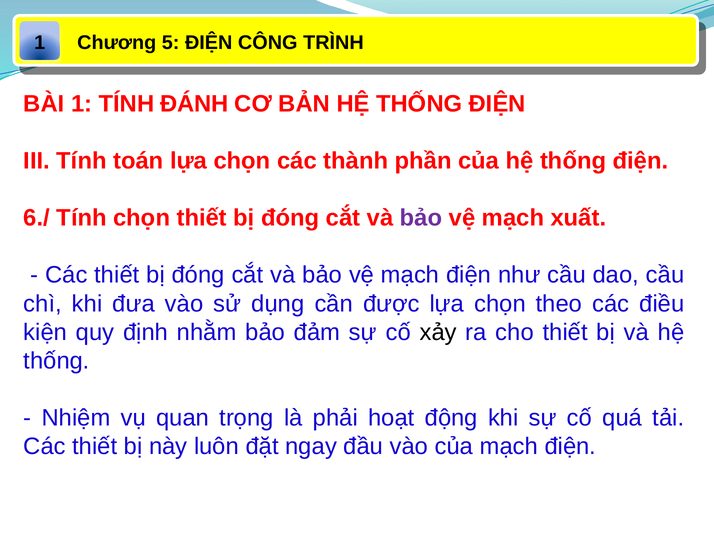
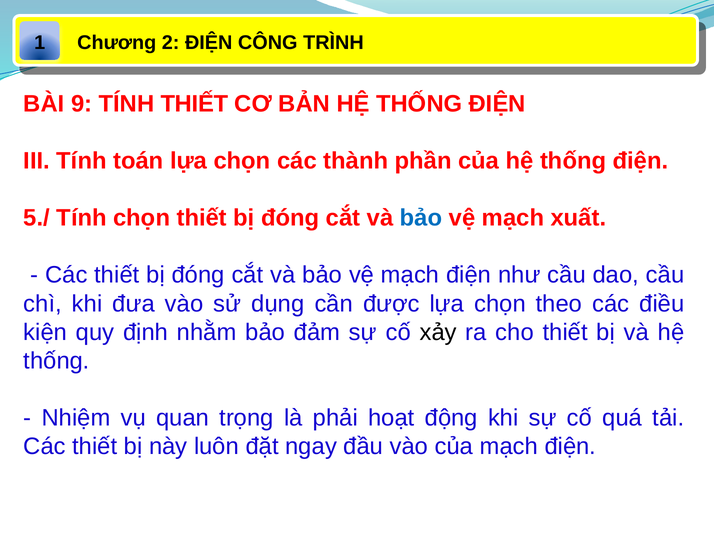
5: 5 -> 2 (171, 43)
BÀI 1: 1 -> 9 (82, 104)
TÍNH ĐÁNH: ĐÁNH -> THIẾT (194, 104)
6./: 6./ -> 5./ (37, 218)
bảo colour: purple -> blue (421, 218)
